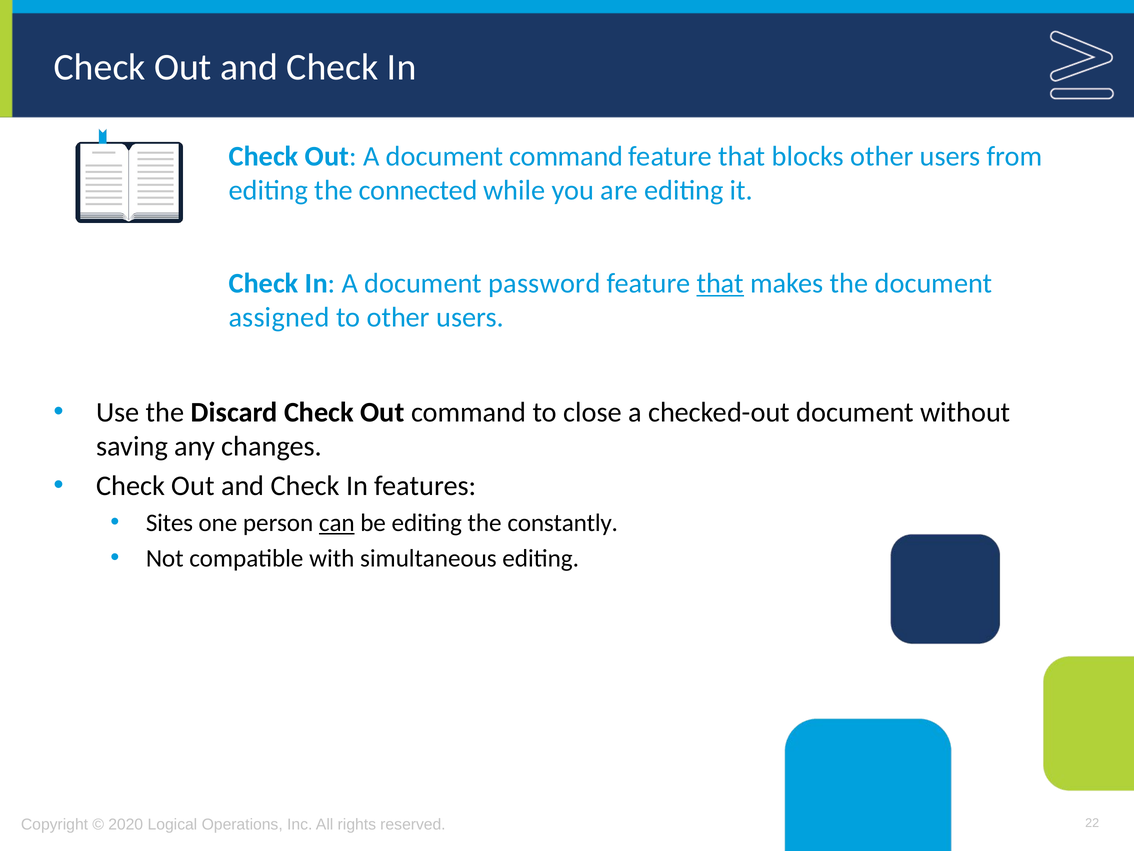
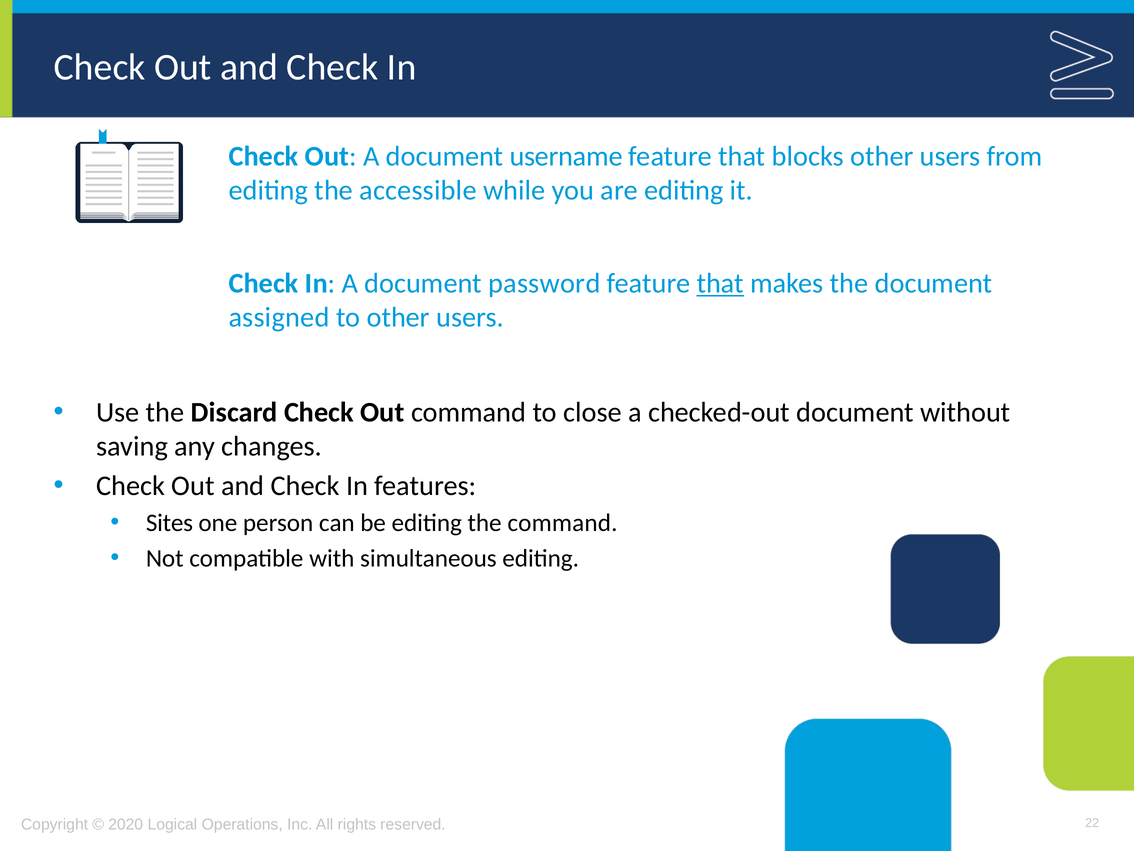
document command: command -> username (566, 156)
connected: connected -> accessible (418, 190)
can underline: present -> none (337, 523)
the constantly: constantly -> command (563, 523)
